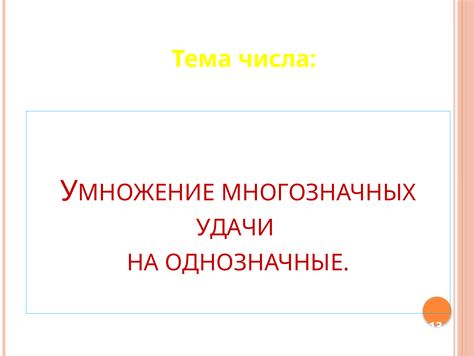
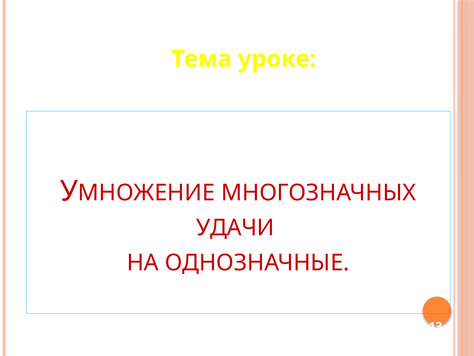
числа: числа -> уроке (277, 59)
